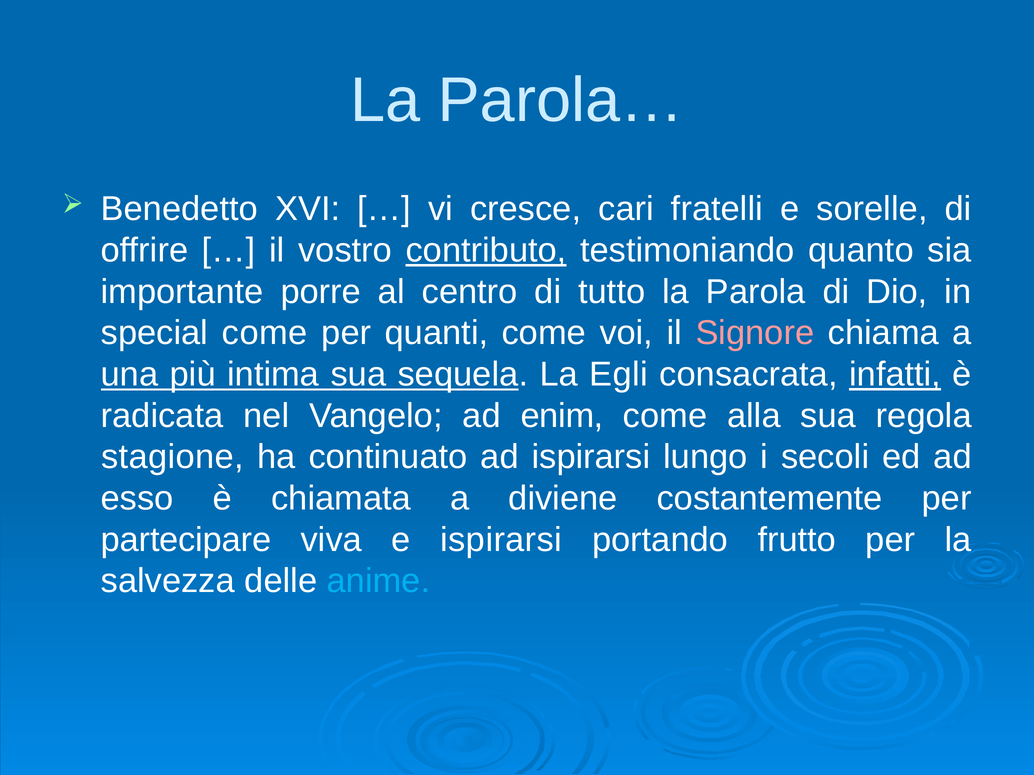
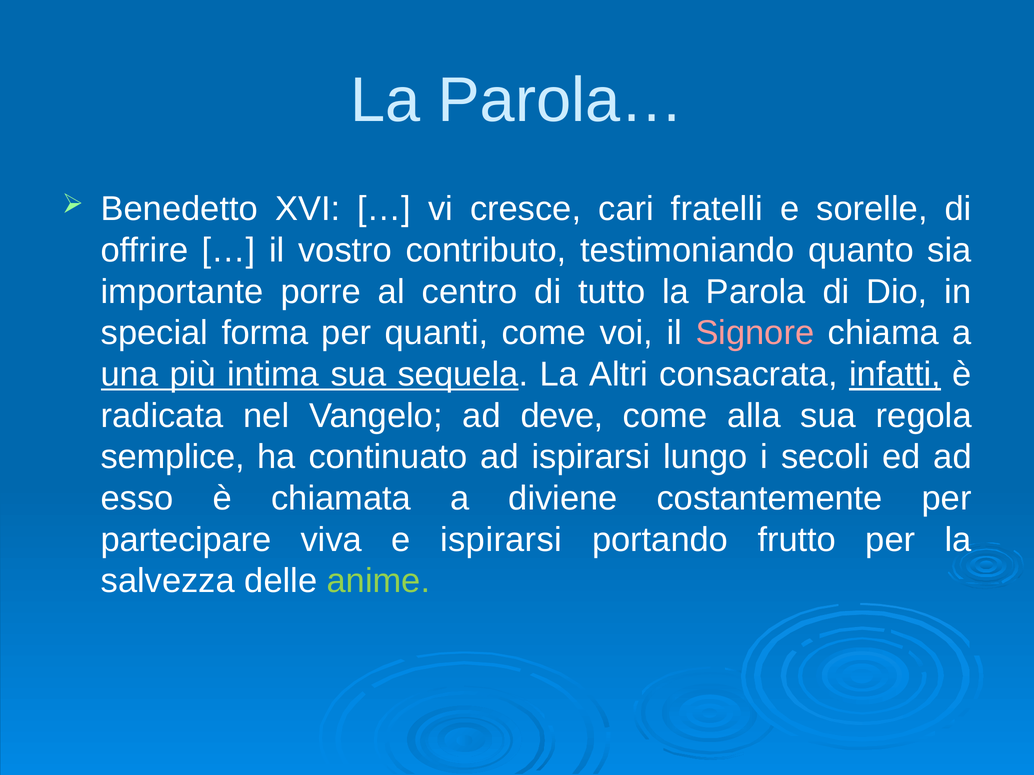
contributo underline: present -> none (486, 251)
special come: come -> forma (265, 333)
Egli: Egli -> Altri (619, 375)
enim: enim -> deve (562, 416)
stagione: stagione -> semplice (173, 457)
anime colour: light blue -> light green (378, 581)
